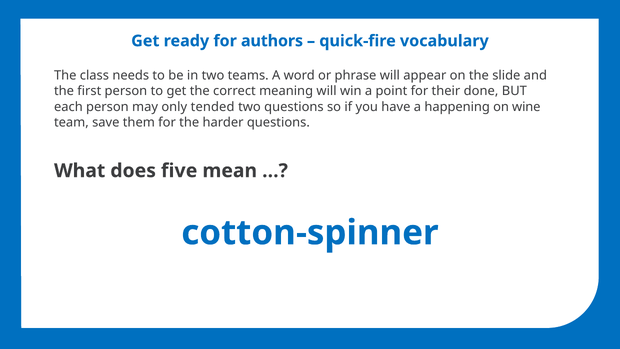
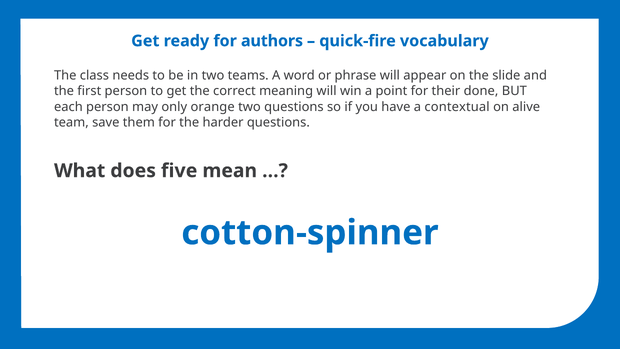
tended: tended -> orange (213, 107)
happening: happening -> contextual (457, 107)
wine: wine -> alive (526, 107)
